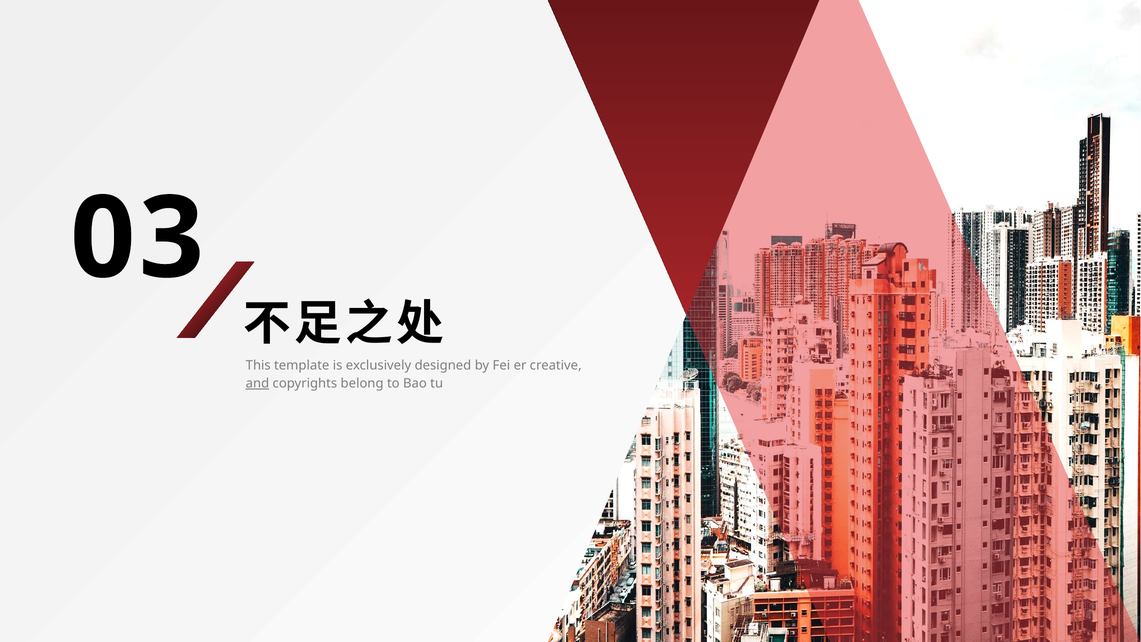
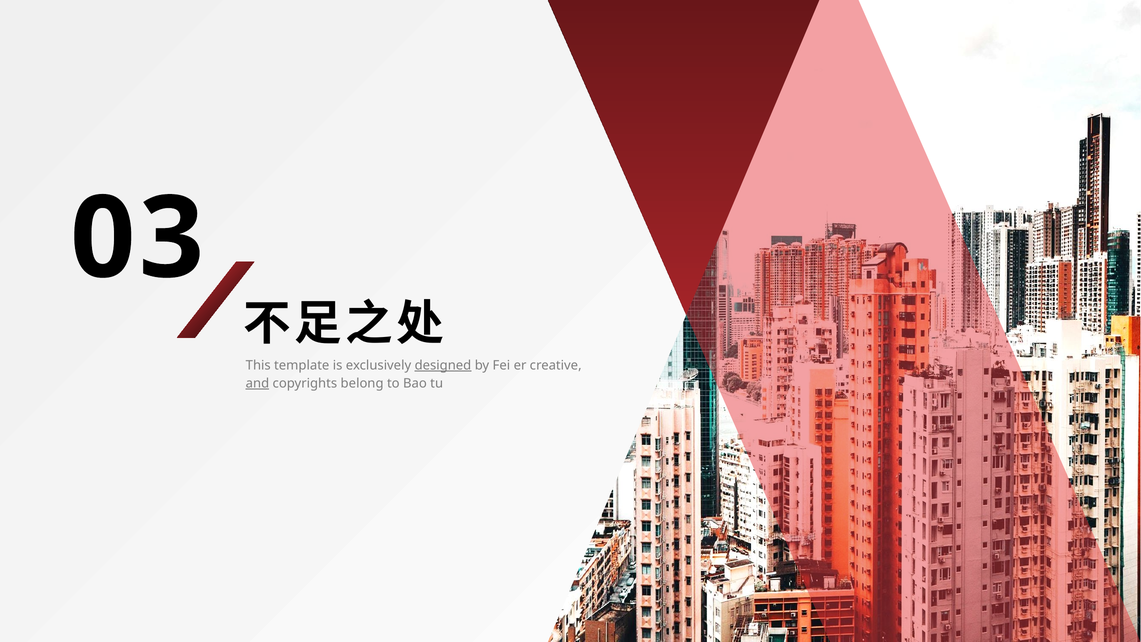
designed underline: none -> present (443, 365)
